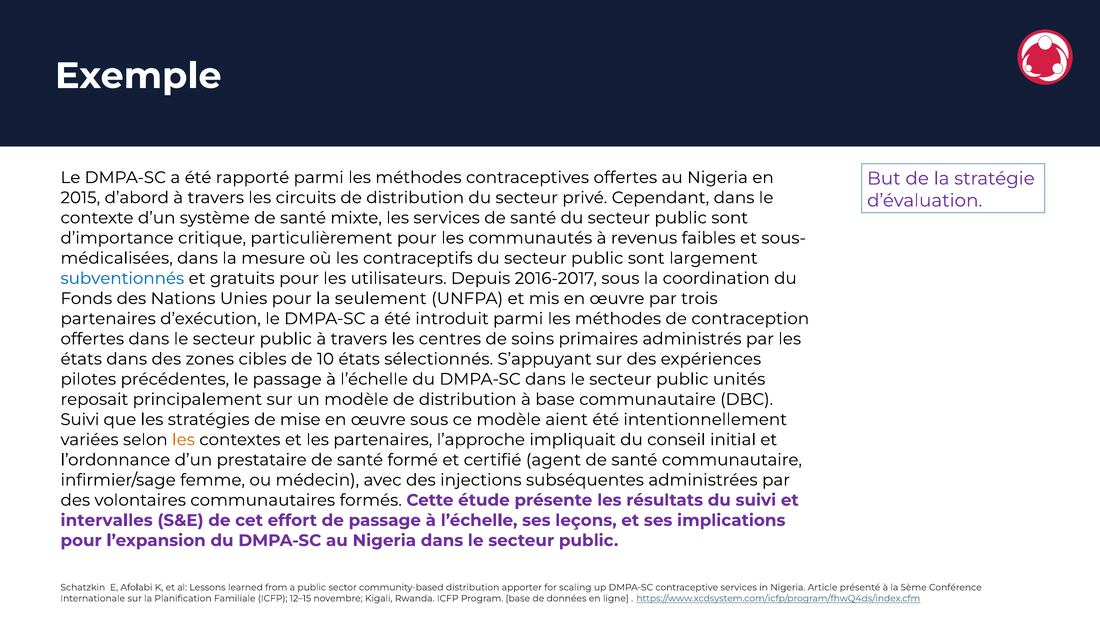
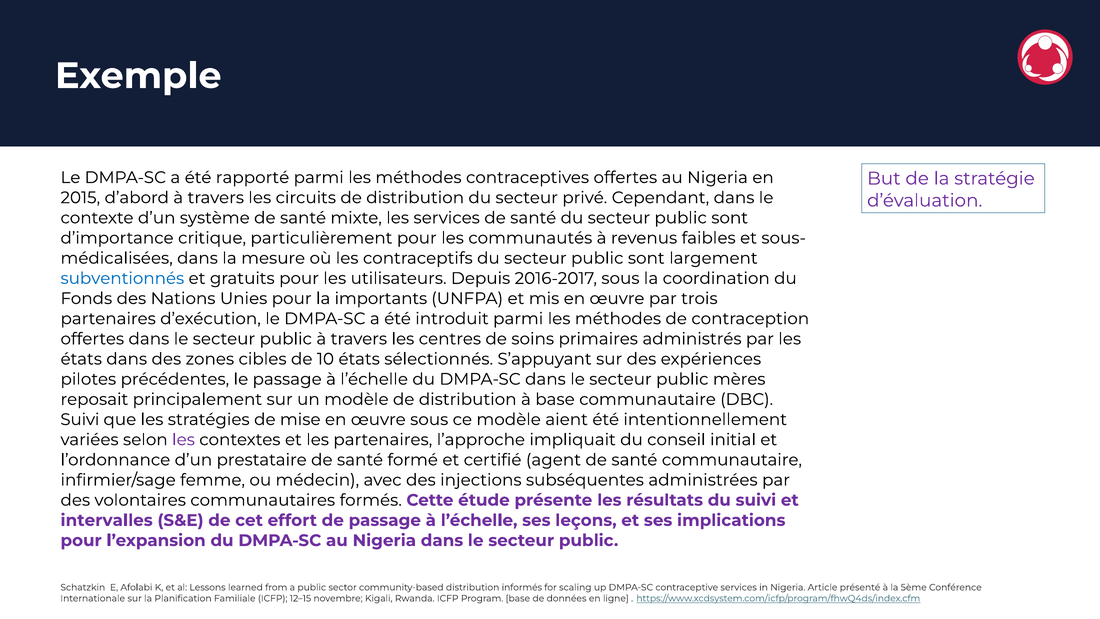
seulement: seulement -> importants (381, 298)
unités: unités -> mères (739, 379)
les colour: orange -> purple (183, 440)
apporter: apporter -> informés (522, 587)
